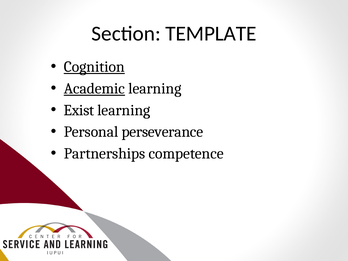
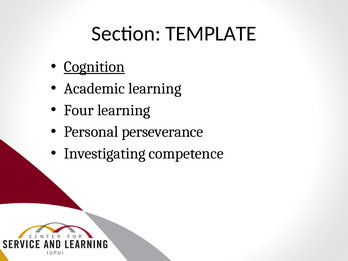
Academic underline: present -> none (94, 89)
Exist: Exist -> Four (79, 110)
Partnerships: Partnerships -> Investigating (105, 153)
